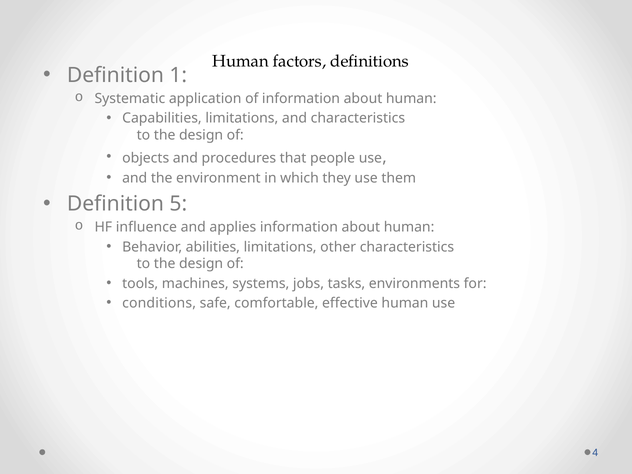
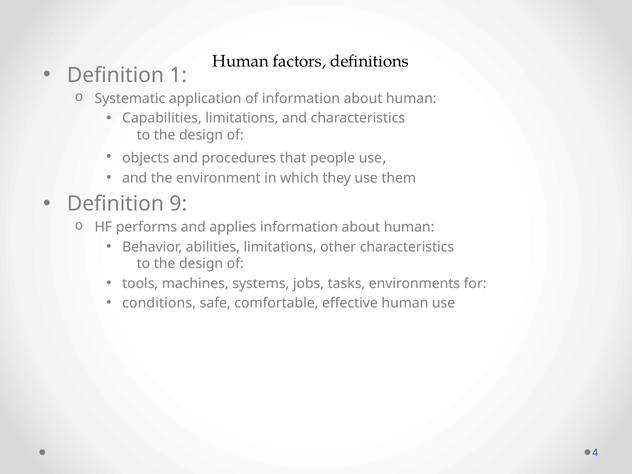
5: 5 -> 9 (178, 204)
influence: influence -> performs (146, 227)
